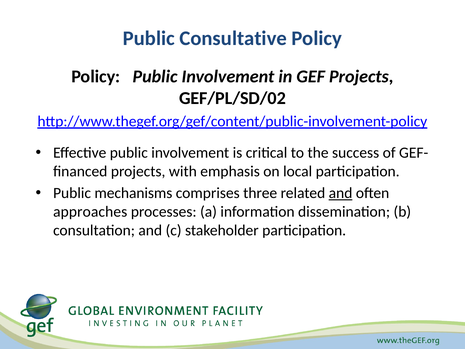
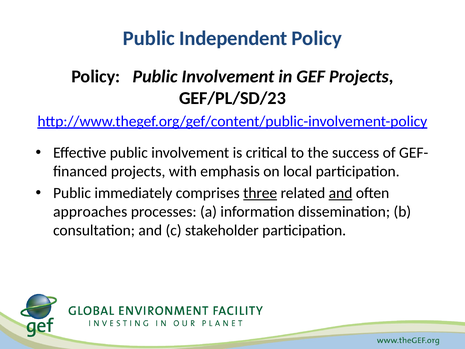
Consultative: Consultative -> Independent (233, 38)
GEF/PL/SD/02: GEF/PL/SD/02 -> GEF/PL/SD/23 (232, 98)
mechanisms: mechanisms -> immediately (133, 193)
three underline: none -> present (260, 193)
